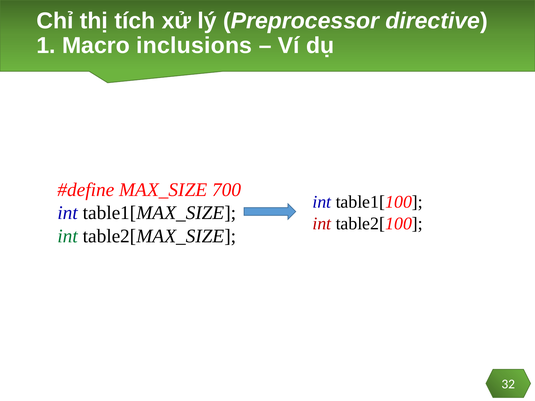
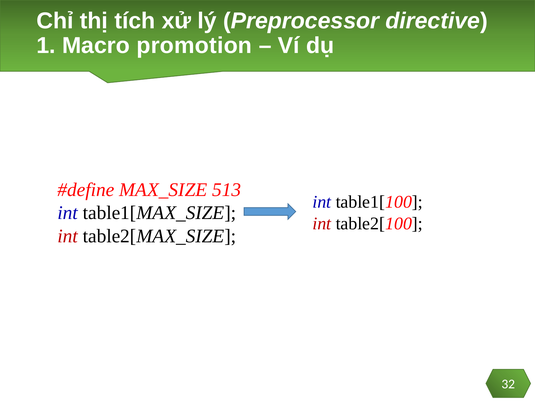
inclusions: inclusions -> promotion (194, 46)
700: 700 -> 513 (227, 190)
int colour: green -> red (68, 236)
